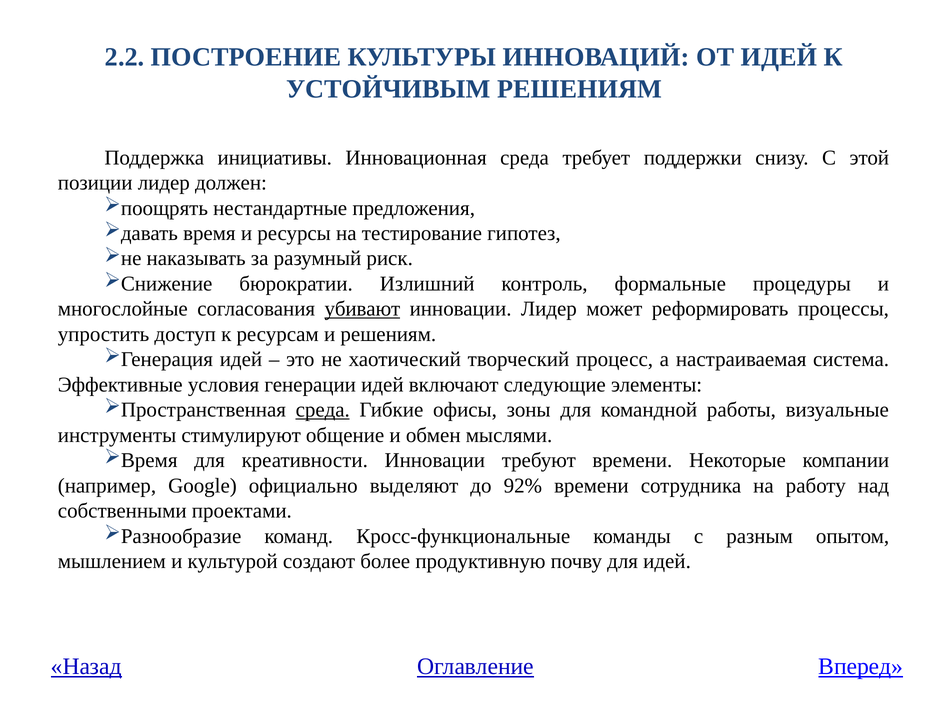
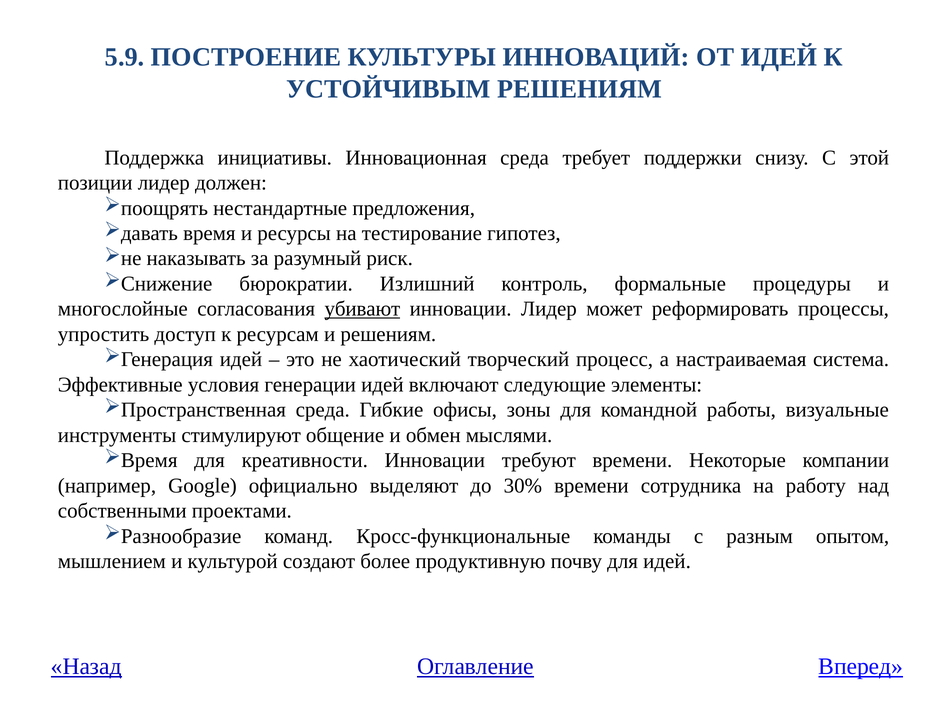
2.2: 2.2 -> 5.9 (125, 57)
среда underline: present -> none (323, 410)
92%: 92% -> 30% (523, 485)
